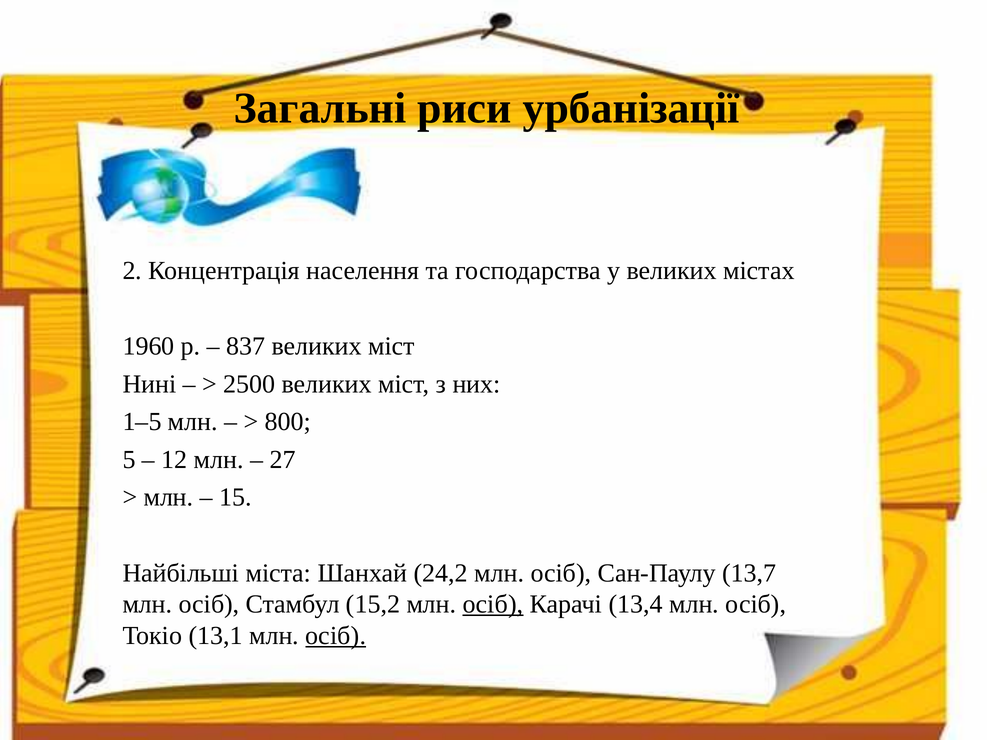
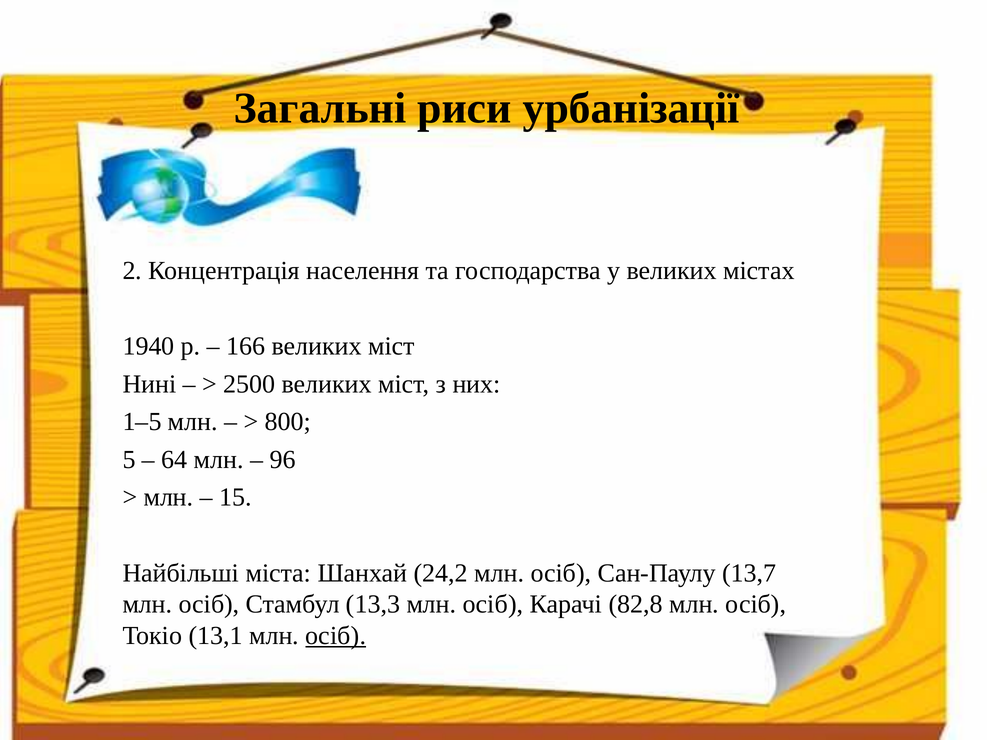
1960: 1960 -> 1940 (149, 346)
837: 837 -> 166 (246, 346)
12: 12 -> 64 (174, 460)
27: 27 -> 96 (283, 460)
15,2: 15,2 -> 13,3 (373, 604)
осіб underline: present -> none (493, 604)
13,4: 13,4 -> 82,8 (636, 604)
